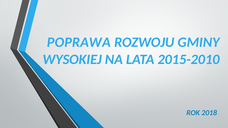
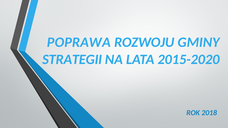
WYSOKIEJ: WYSOKIEJ -> STRATEGII (72, 59)
2015-2010: 2015-2010 -> 2015-2020 (189, 59)
